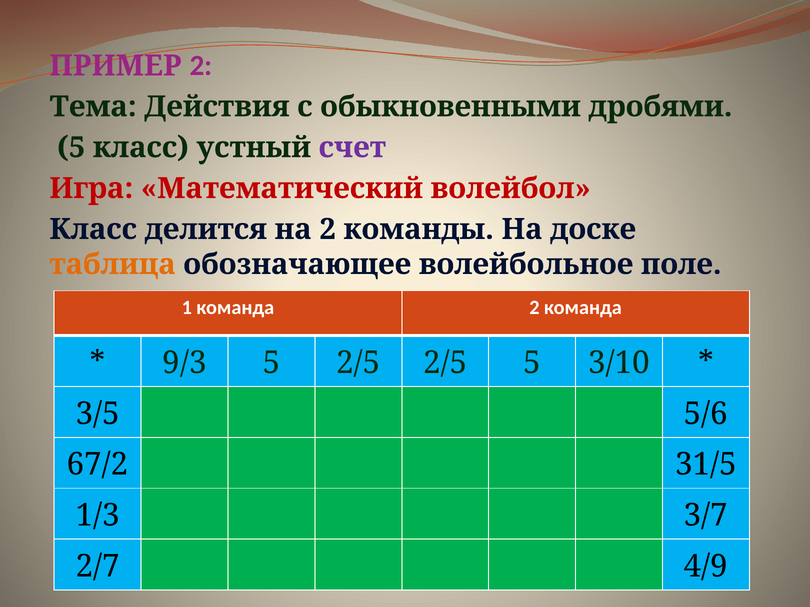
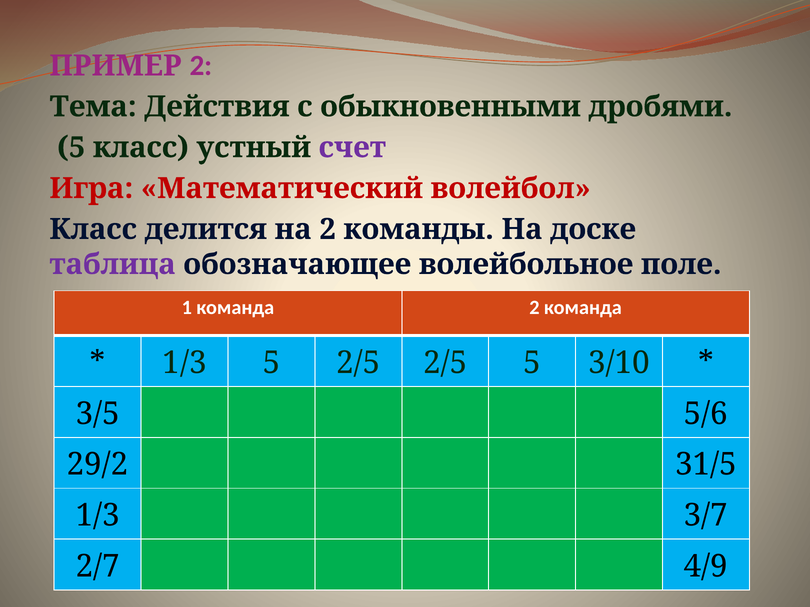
таблица colour: orange -> purple (113, 265)
9/3: 9/3 -> 1/3 (185, 363)
67/2: 67/2 -> 29/2 (98, 465)
